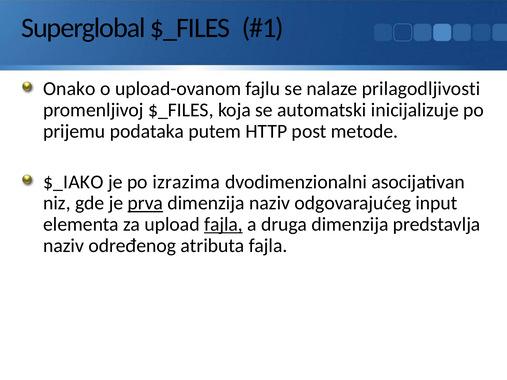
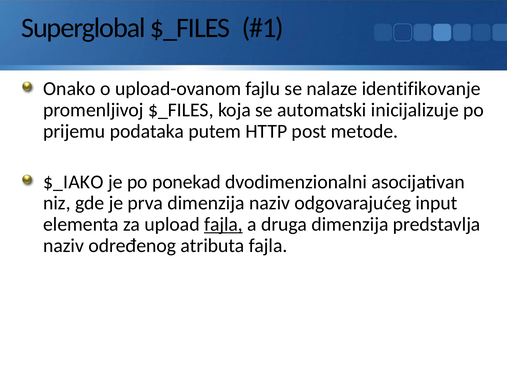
prilagodljivosti: prilagodljivosti -> identifikovanje (421, 89)
izrazima: izrazima -> ponekad (186, 182)
prva underline: present -> none (145, 203)
